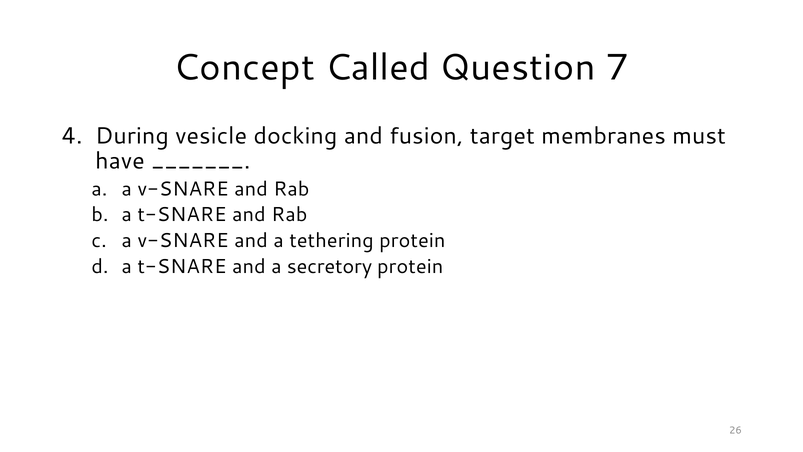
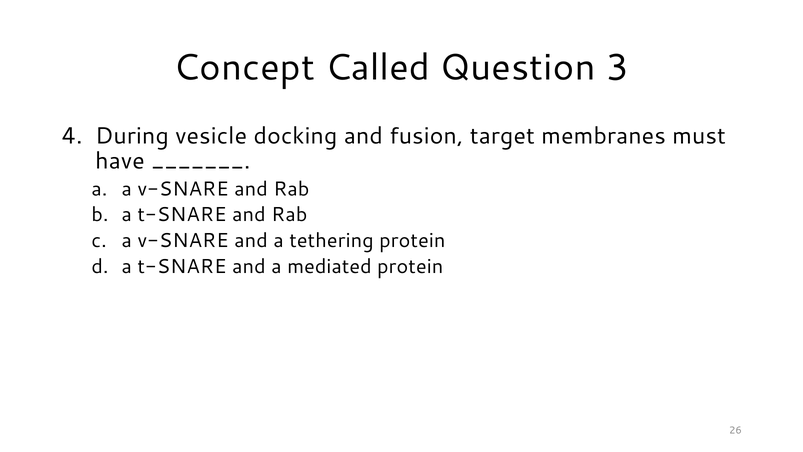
7: 7 -> 3 (617, 67)
secretory: secretory -> mediated (329, 266)
